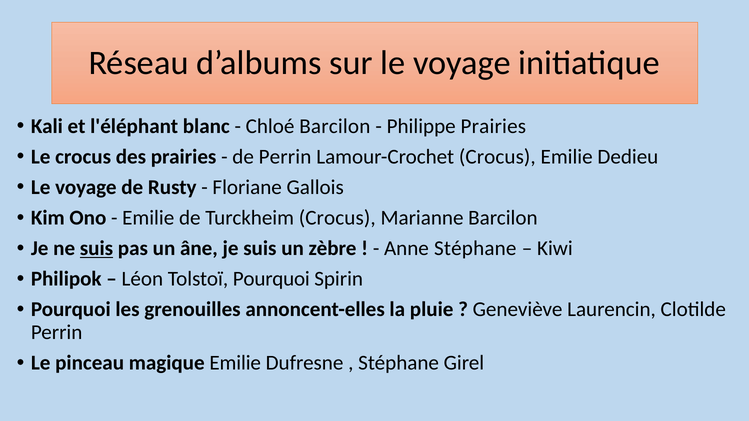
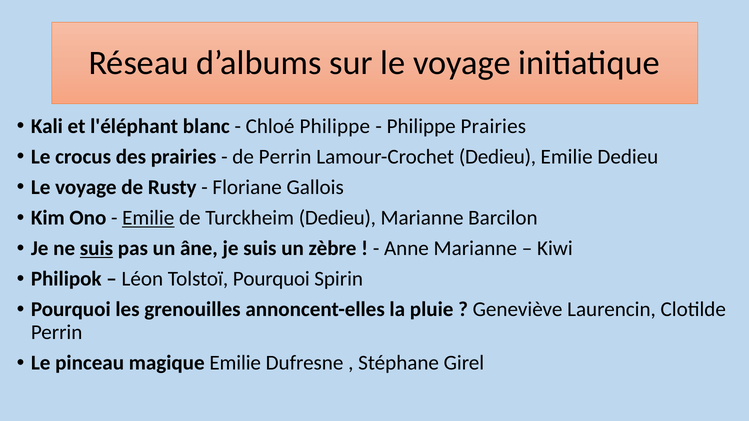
Chloé Barcilon: Barcilon -> Philippe (335, 126)
Lamour-Crochet Crocus: Crocus -> Dedieu (497, 157)
Emilie underline: none -> present (148, 218)
Turckheim Crocus: Crocus -> Dedieu (337, 218)
Anne Stéphane: Stéphane -> Marianne (475, 249)
